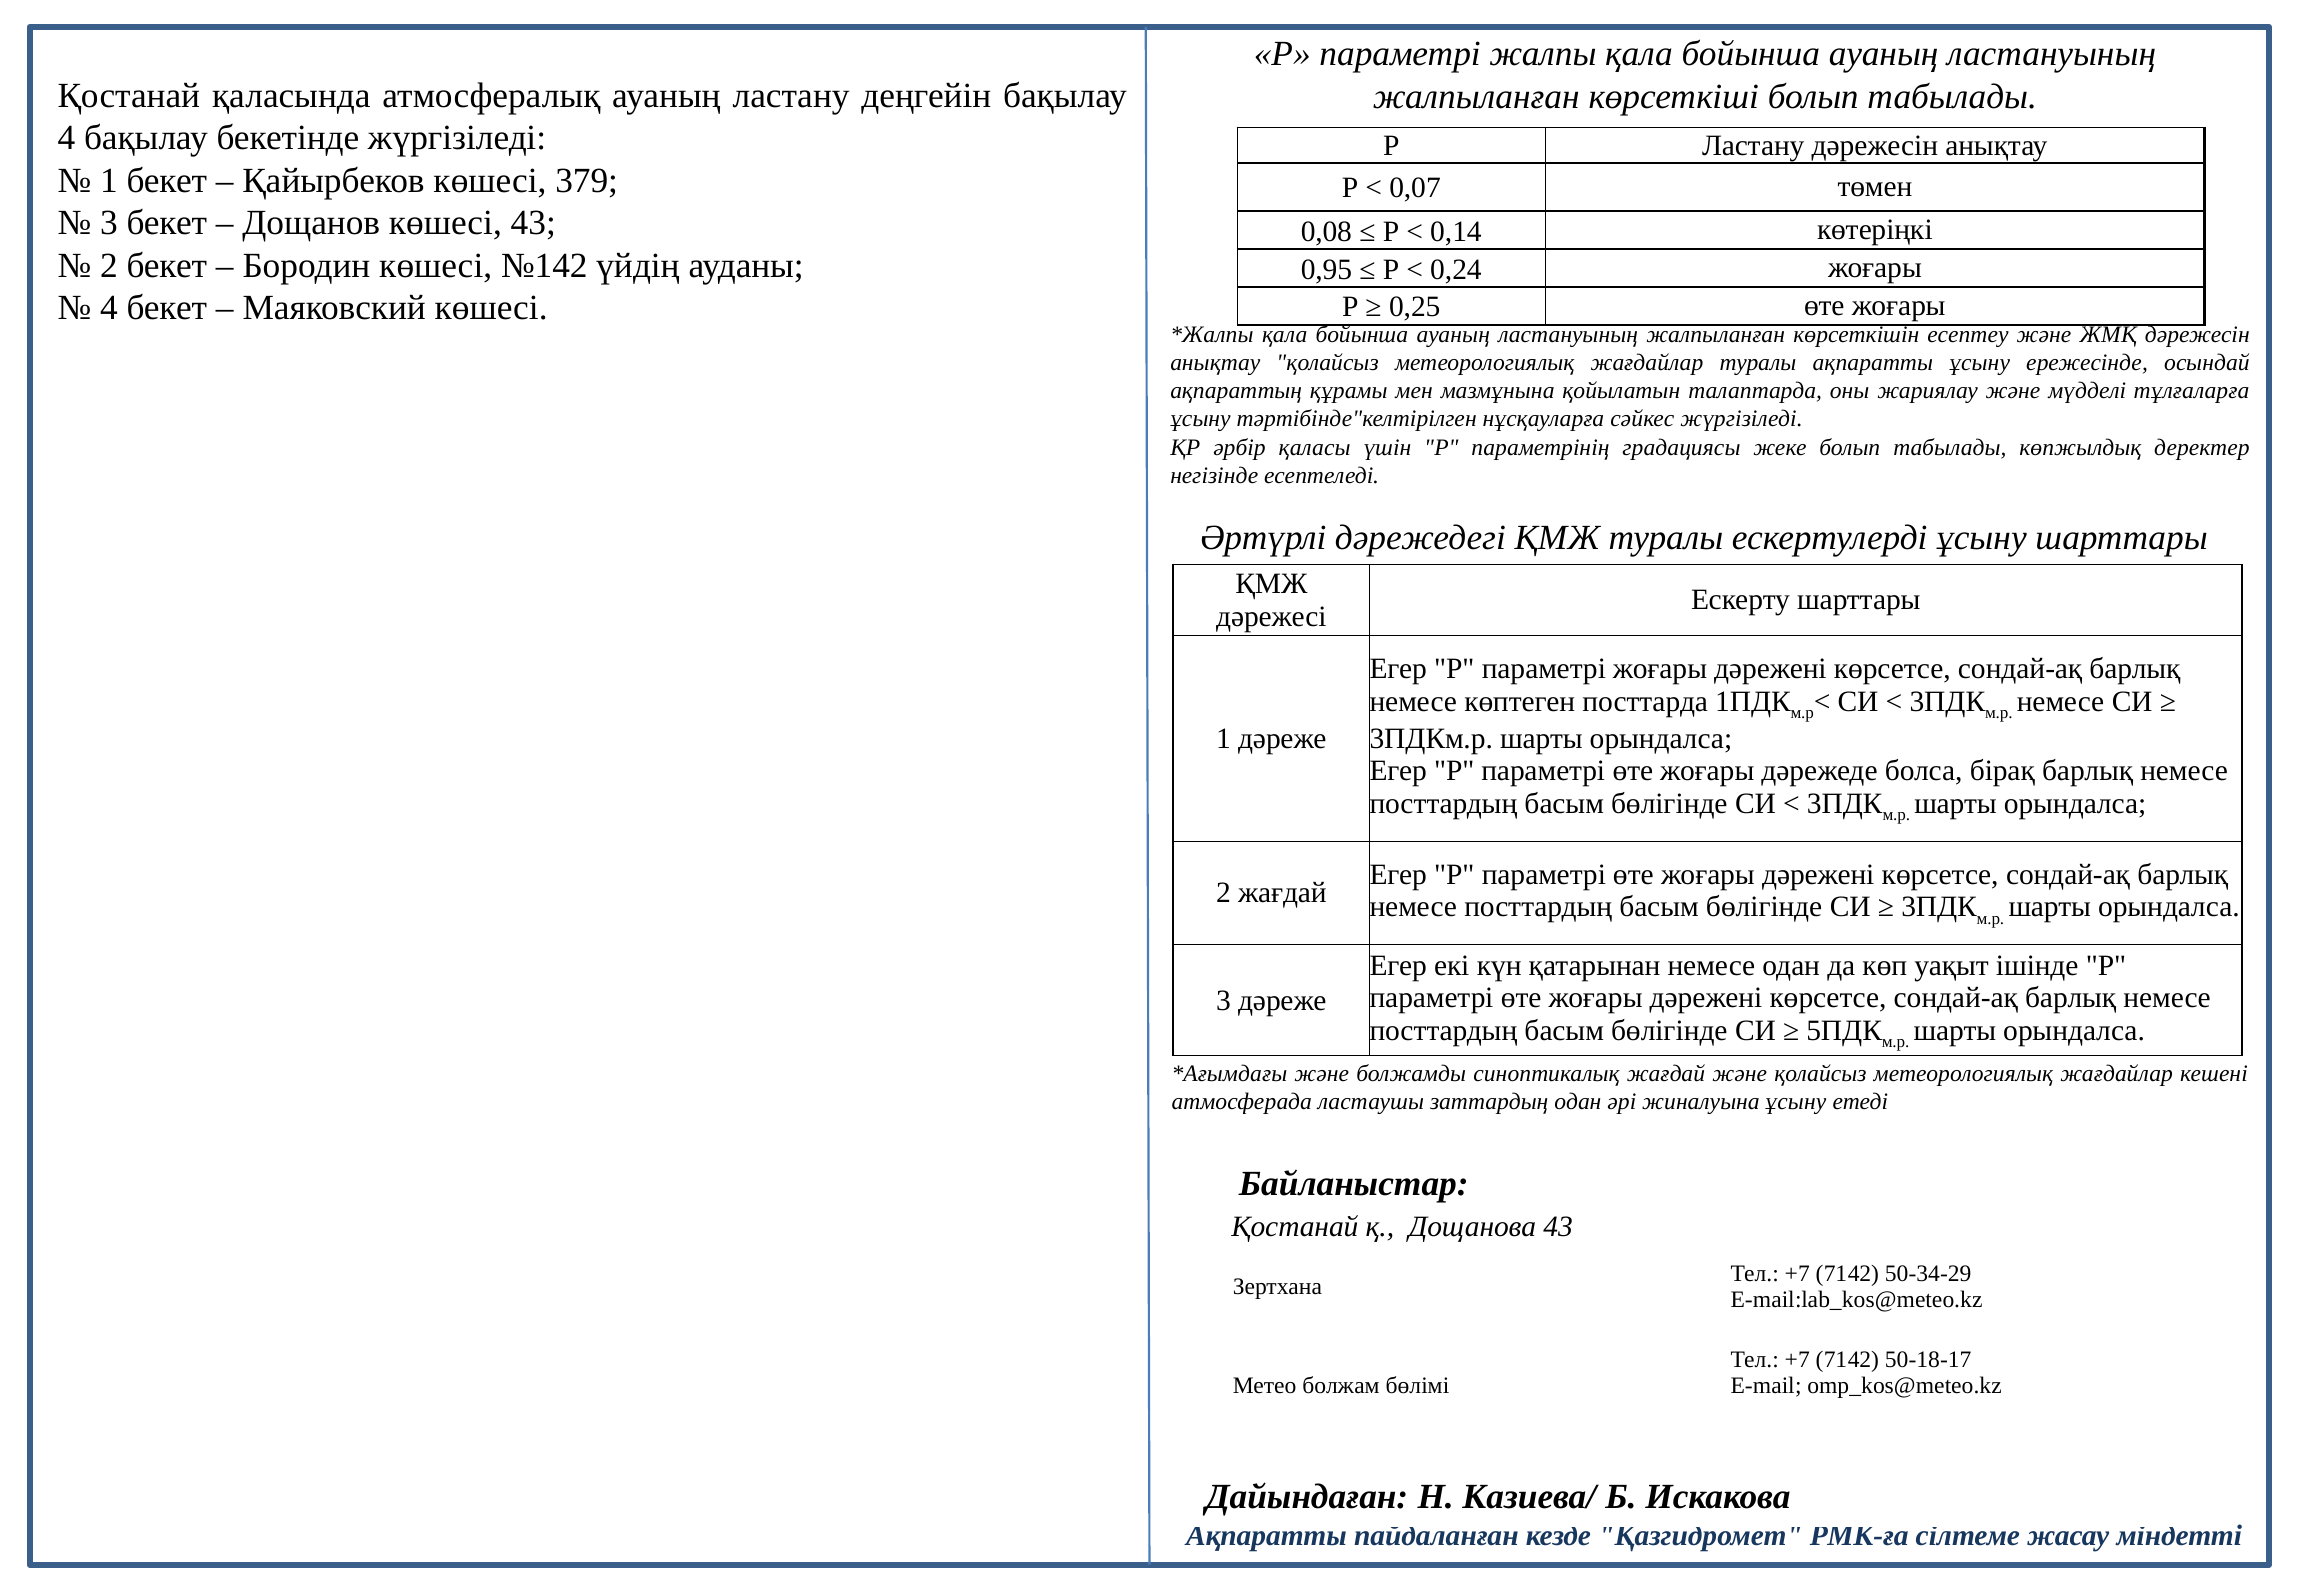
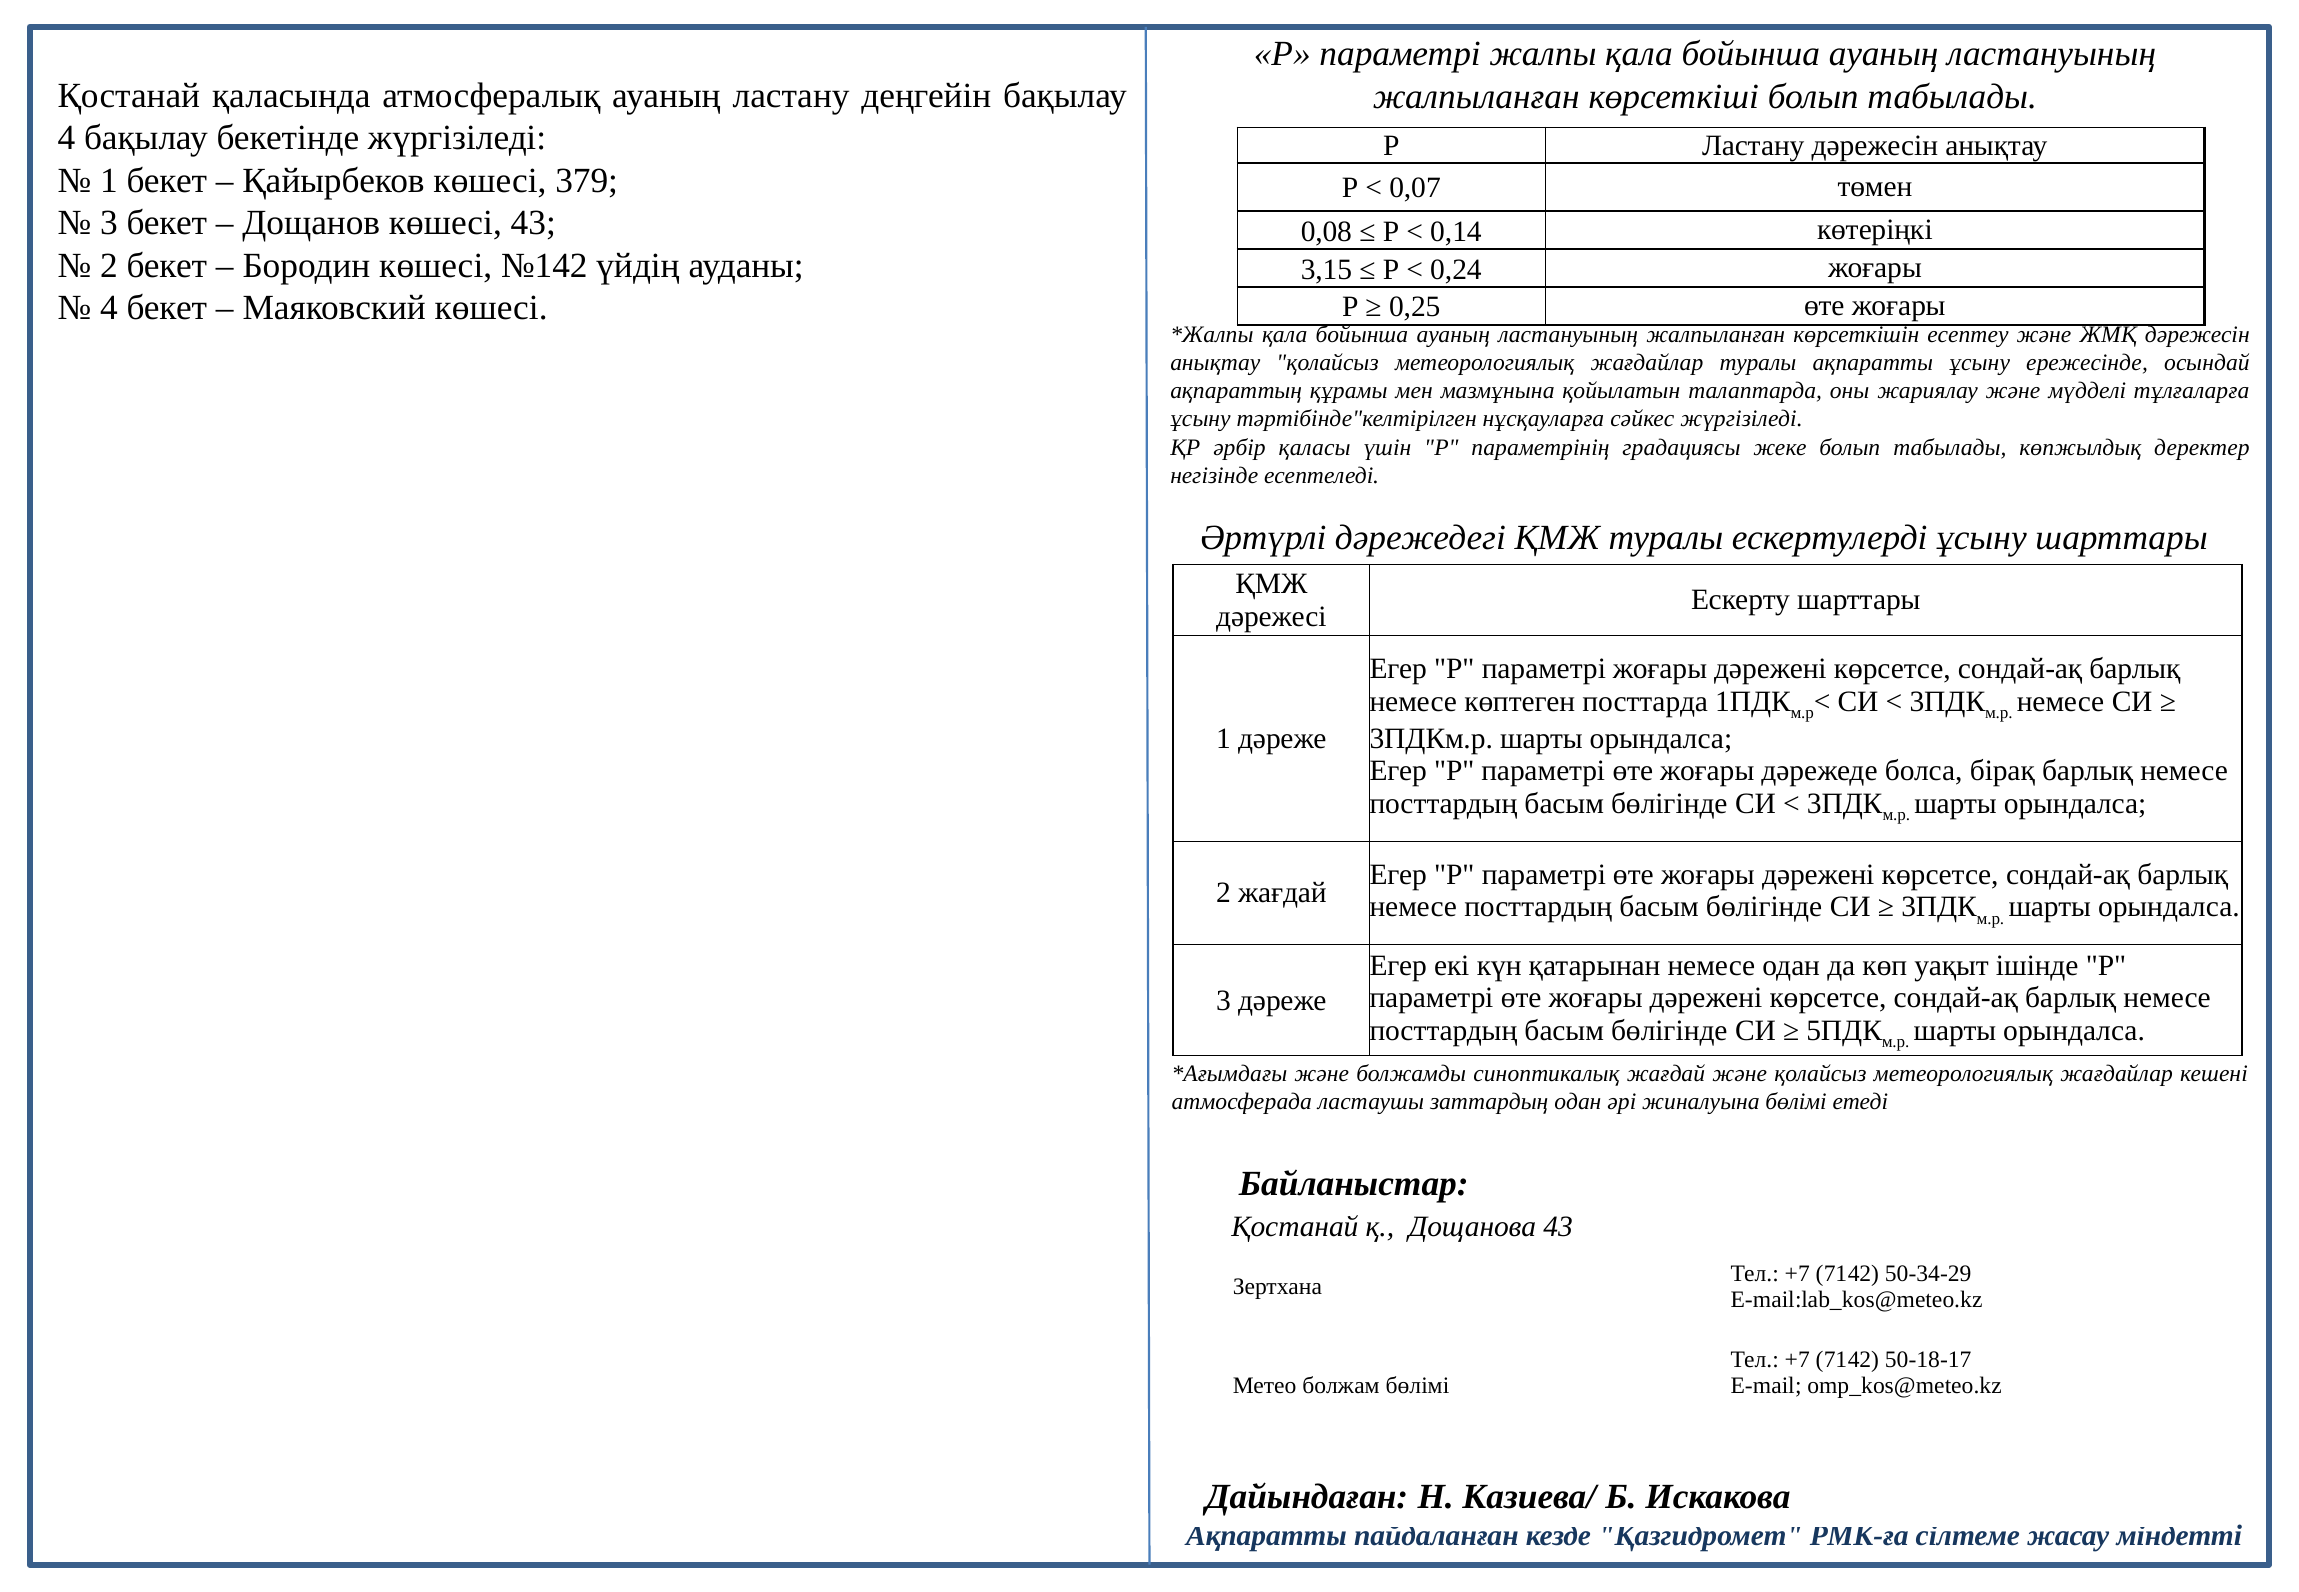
0,95: 0,95 -> 3,15 (1326, 269)
жиналуына ұсыну: ұсыну -> бөлімі (1796, 1101)
